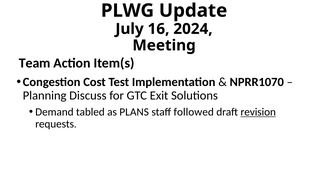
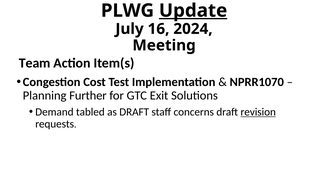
Update underline: none -> present (193, 11)
Discuss: Discuss -> Further (88, 96)
as PLANS: PLANS -> DRAFT (134, 112)
followed: followed -> concerns (194, 112)
